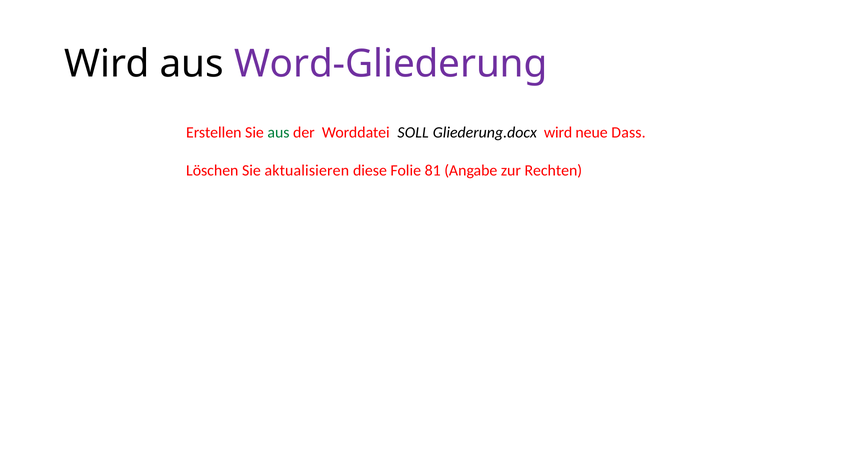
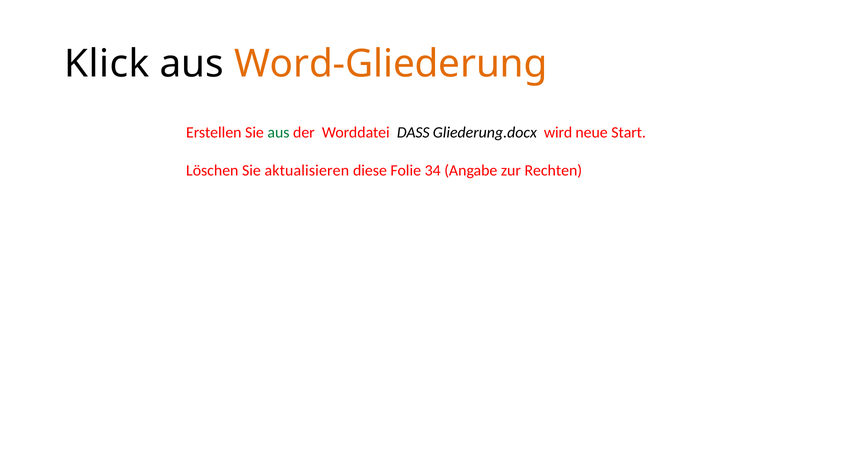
Wird: Wird -> Klick (107, 64)
Word-Gliederung colour: purple -> orange (391, 64)
SOLL: SOLL -> DASS (413, 133)
Dass: Dass -> Start (629, 133)
81: 81 -> 34 (433, 171)
